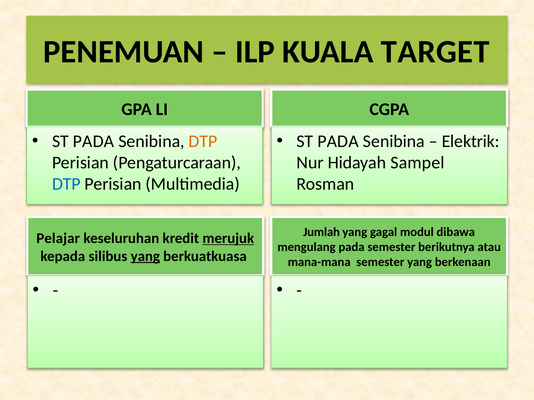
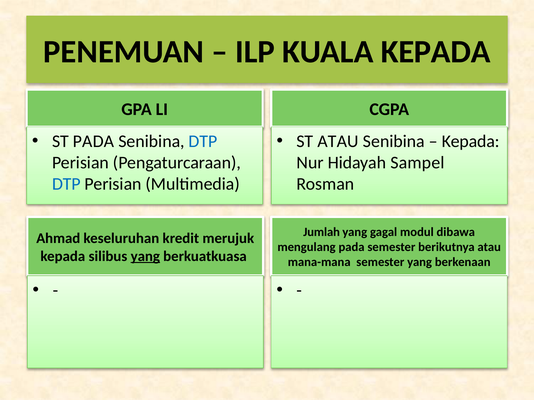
KUALA TARGET: TARGET -> KEPADA (436, 52)
DTP colour: orange -> blue (203, 142)
PADA: PADA -> ATAU (338, 142)
Elektrik: Elektrik -> Kepada (471, 142)
Pelajar: Pelajar -> Ahmad (58, 239)
merujuk underline: present -> none (228, 239)
